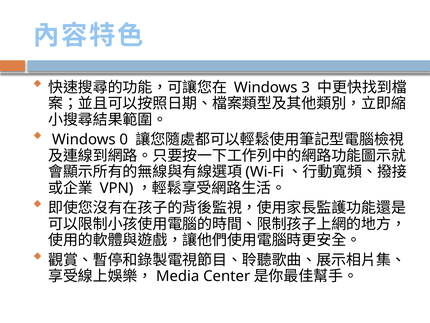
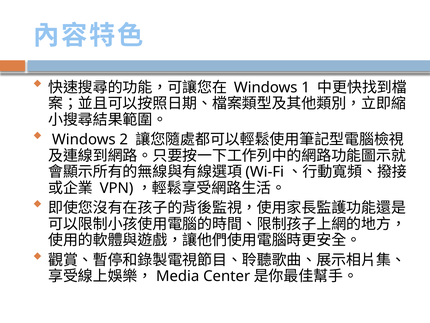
3: 3 -> 1 (306, 87)
0: 0 -> 2 (124, 139)
